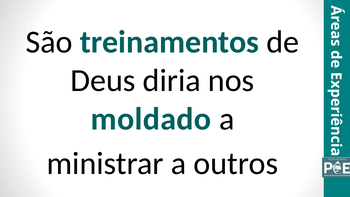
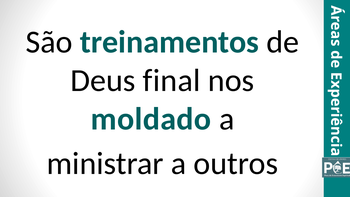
diria: diria -> final (172, 81)
